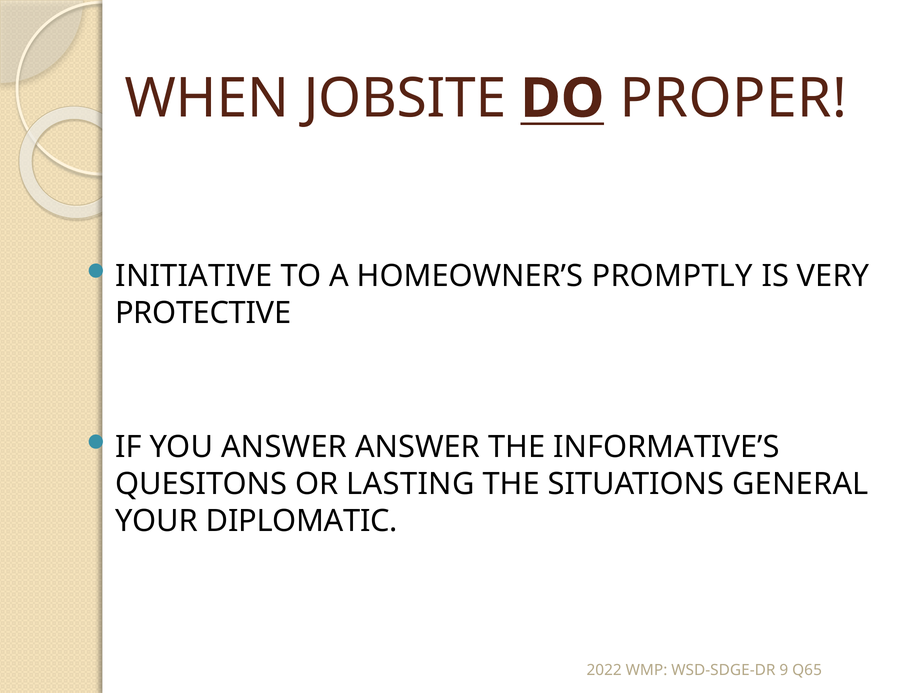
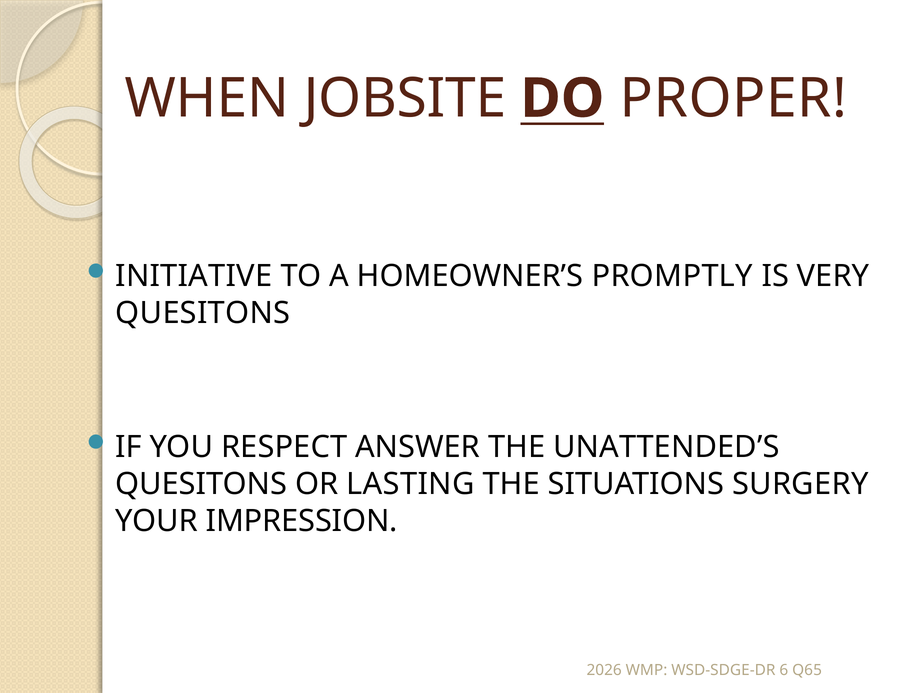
PROTECTIVE: PROTECTIVE -> QUESITONS (203, 313)
YOU ANSWER: ANSWER -> RESPECT (284, 447)
INFORMATIVE’S: INFORMATIVE’S -> UNATTENDED’S (666, 447)
GENERAL: GENERAL -> SURGERY (800, 484)
DIPLOMATIC: DIPLOMATIC -> IMPRESSION (302, 521)
2022: 2022 -> 2026 (604, 670)
9: 9 -> 6 (784, 670)
